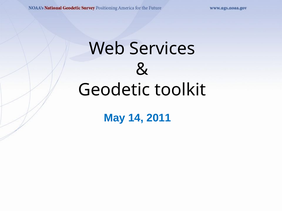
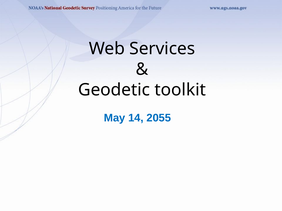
2011: 2011 -> 2055 (159, 118)
